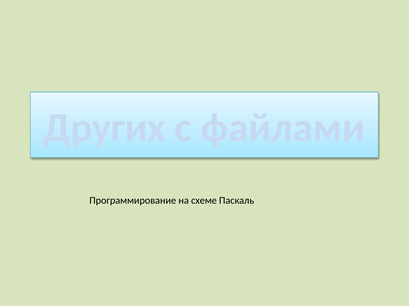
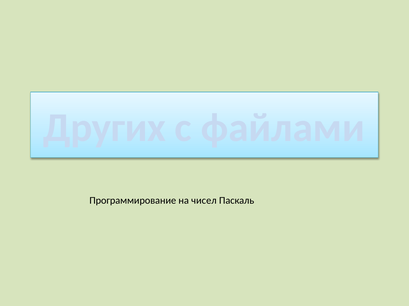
схеме: схеме -> чисел (204, 201)
